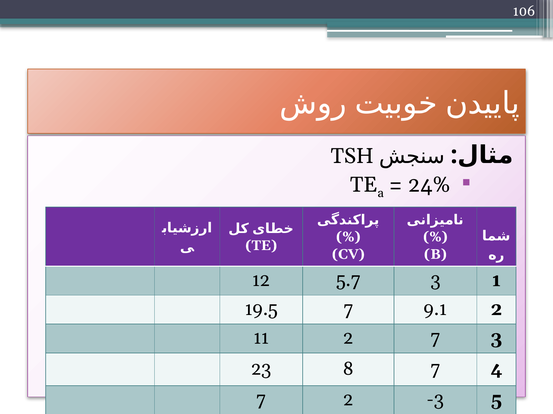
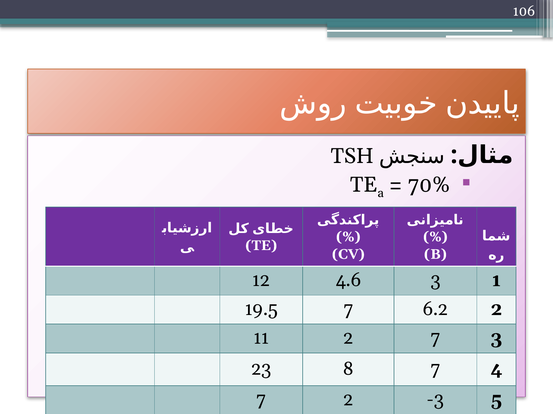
24%: 24% -> 70% (429, 185)
5.7: 5.7 -> 4.6 (348, 281)
9.1: 9.1 -> 6.2 (435, 310)
